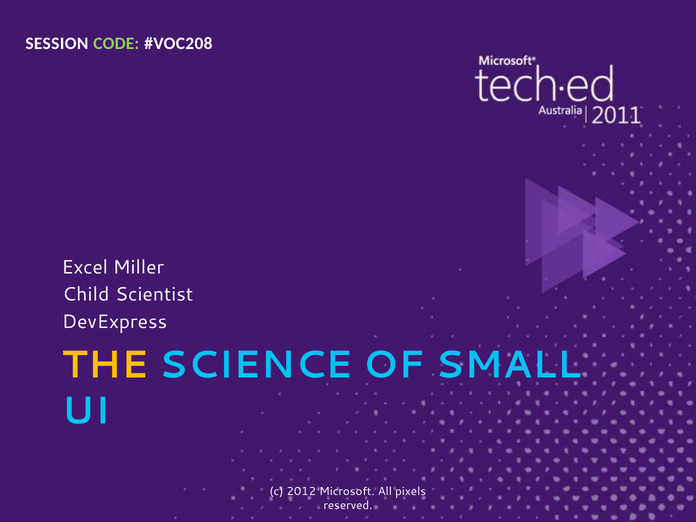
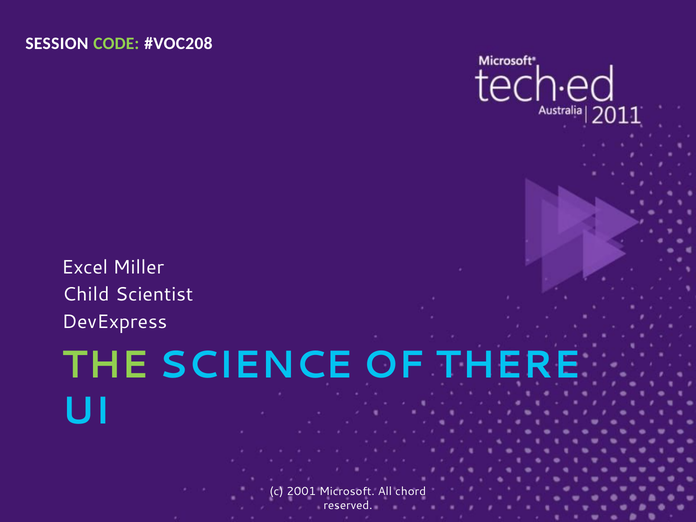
THE colour: yellow -> light green (105, 365)
SMALL: SMALL -> THERE (508, 365)
2012: 2012 -> 2001 (301, 492)
pixels: pixels -> chord (411, 492)
